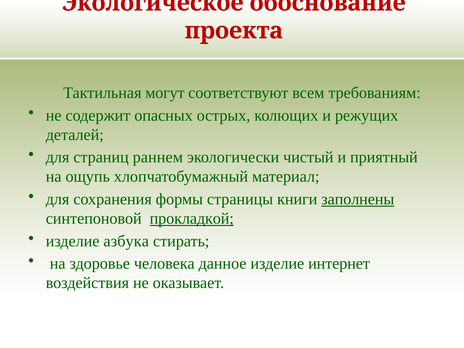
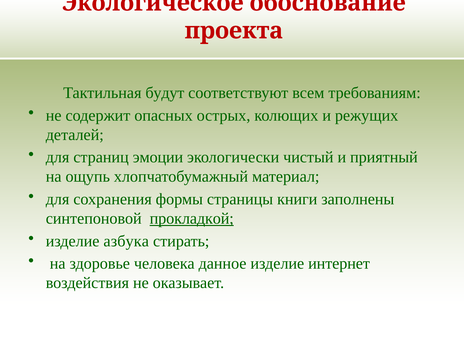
могут: могут -> будут (165, 93)
раннем: раннем -> эмоции (158, 157)
заполнены underline: present -> none (358, 199)
